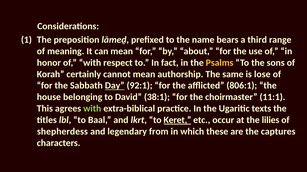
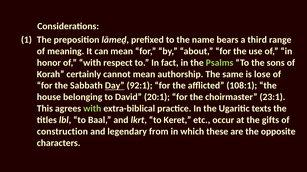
Psalms colour: yellow -> light green (220, 63)
806:1: 806:1 -> 108:1 (242, 86)
38:1: 38:1 -> 20:1 (157, 97)
11:1: 11:1 -> 23:1 (272, 97)
Keret underline: present -> none (177, 120)
lilies: lilies -> gifts (270, 120)
shepherdess: shepherdess -> construction (62, 132)
captures: captures -> opposite (278, 132)
